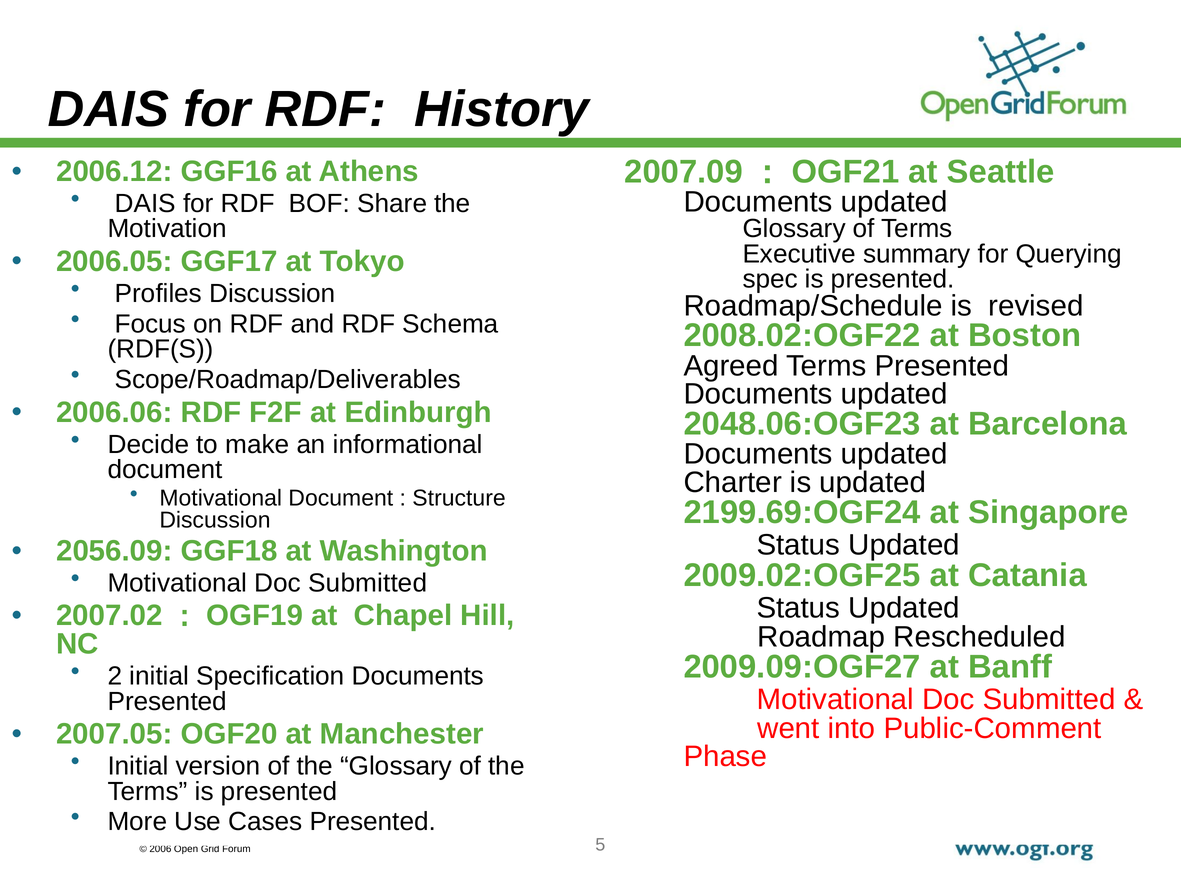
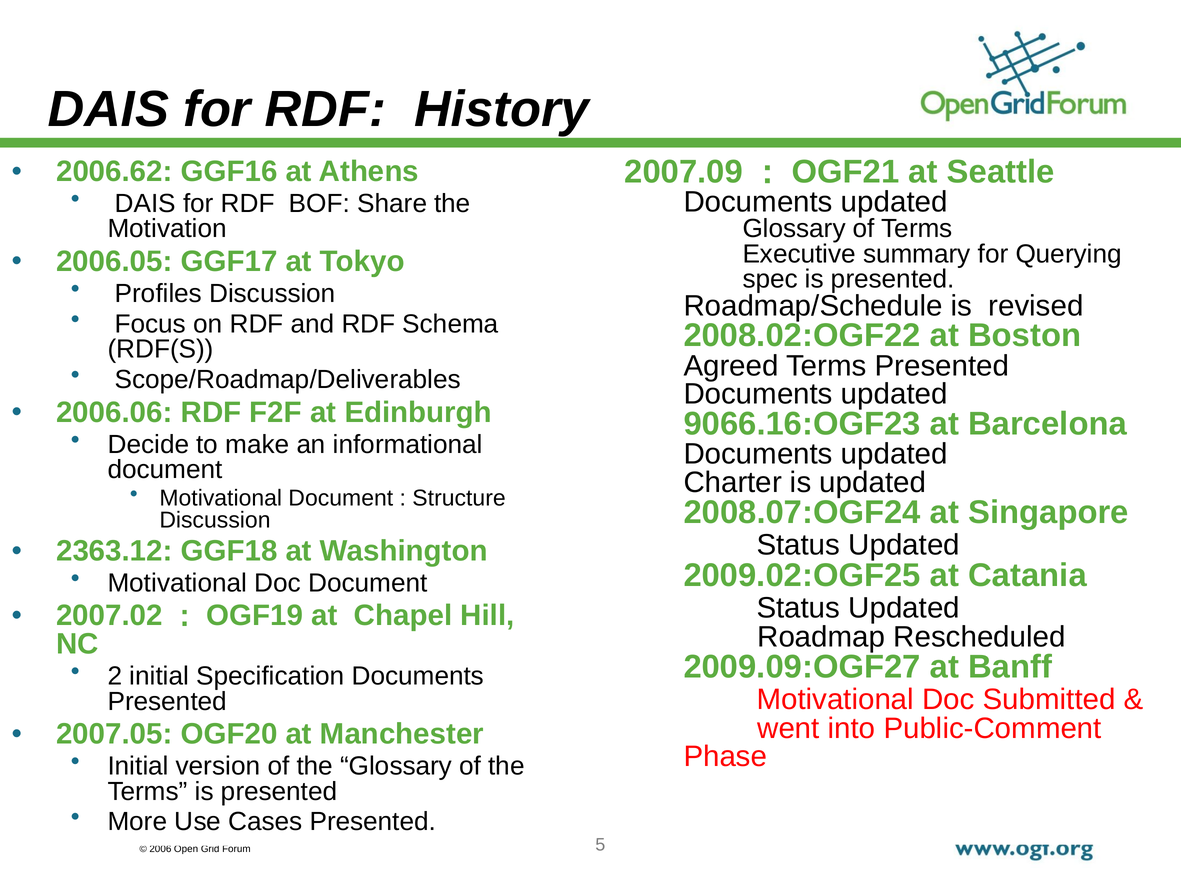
2006.12: 2006.12 -> 2006.62 (114, 171)
2048.06:OGF23: 2048.06:OGF23 -> 9066.16:OGF23 (802, 424)
2199.69:OGF24: 2199.69:OGF24 -> 2008.07:OGF24 (802, 512)
2056.09: 2056.09 -> 2363.12 (114, 551)
Submitted: Submitted -> Document (368, 583)
